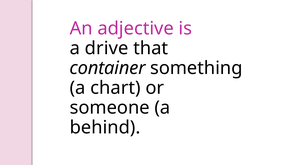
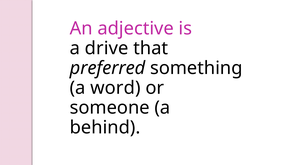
container: container -> preferred (108, 68)
chart: chart -> word (115, 88)
